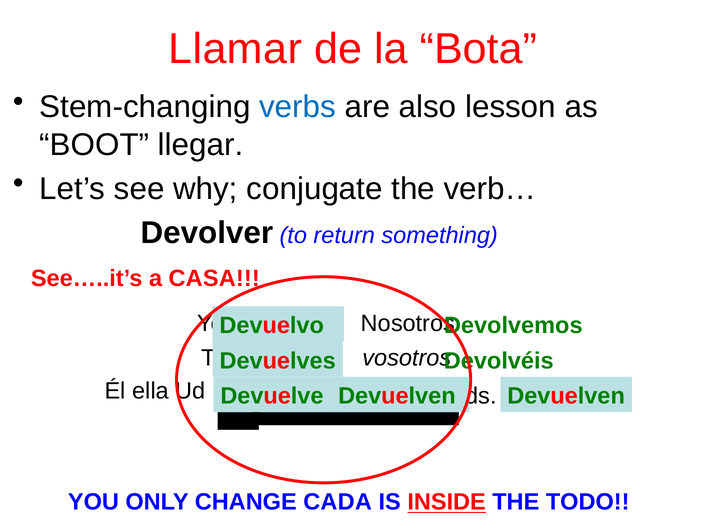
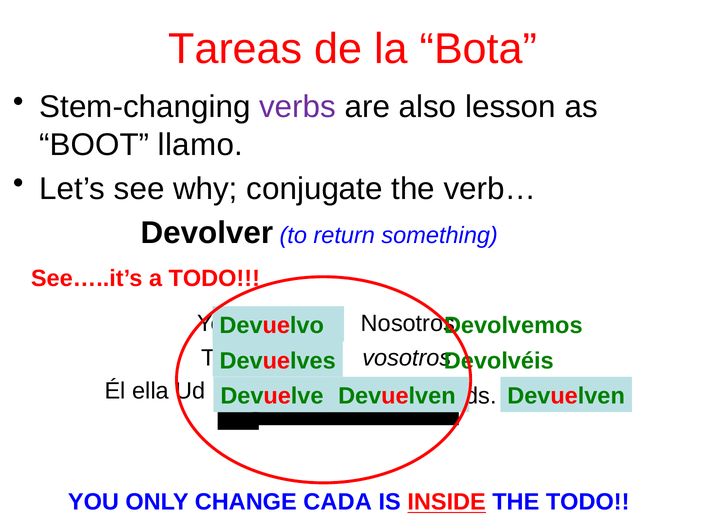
Llamar: Llamar -> Tareas (235, 49)
verbs colour: blue -> purple (298, 107)
llegar: llegar -> llamo (201, 145)
a CASA: CASA -> TODO (214, 278)
